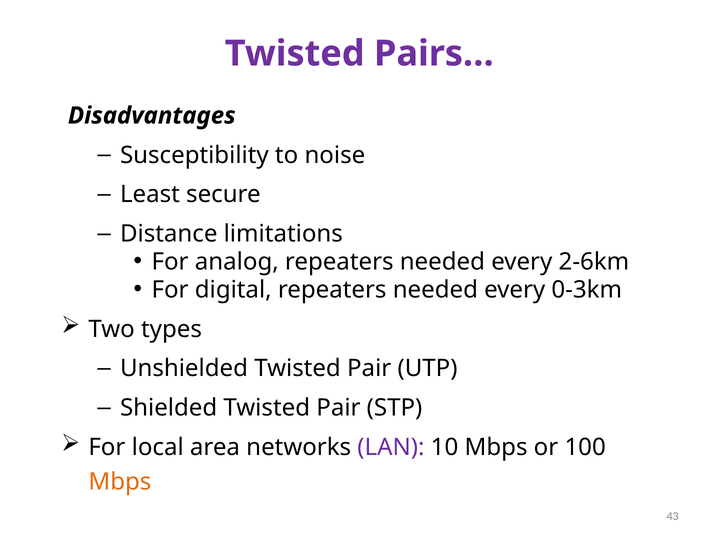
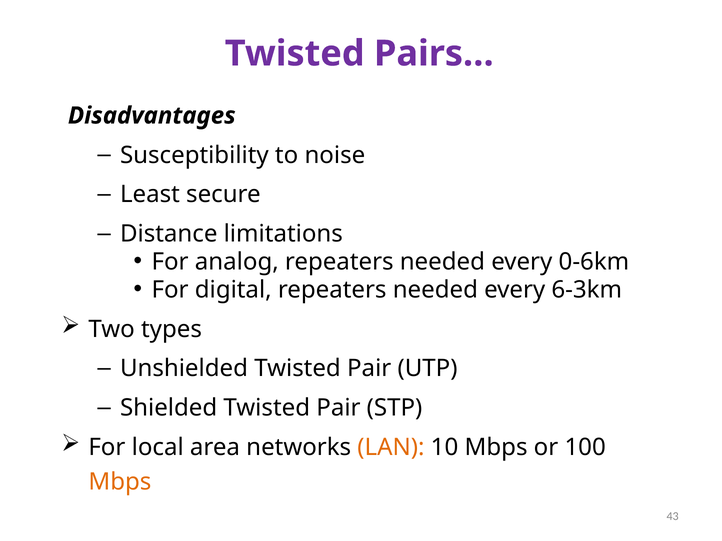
2-6km: 2-6km -> 0-6km (594, 262)
0-3km: 0-3km -> 6-3km (587, 290)
LAN colour: purple -> orange (391, 448)
